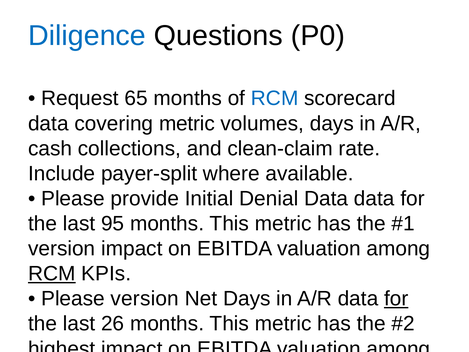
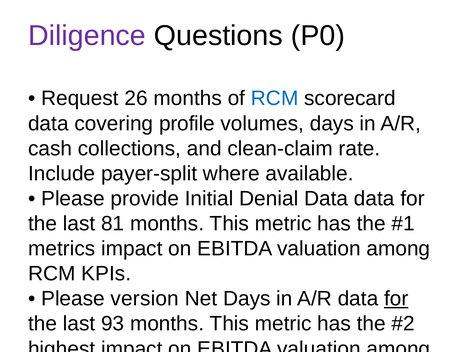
Diligence colour: blue -> purple (87, 36)
65: 65 -> 26 (136, 98)
covering metric: metric -> profile (187, 123)
95: 95 -> 81 (113, 223)
version: version -> metrics (62, 248)
RCM underline: present -> none (52, 273)
26: 26 -> 93 (113, 324)
